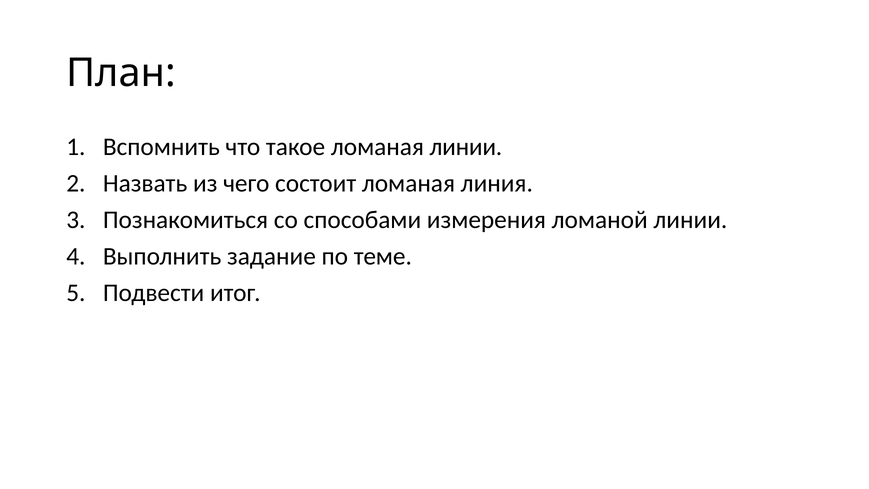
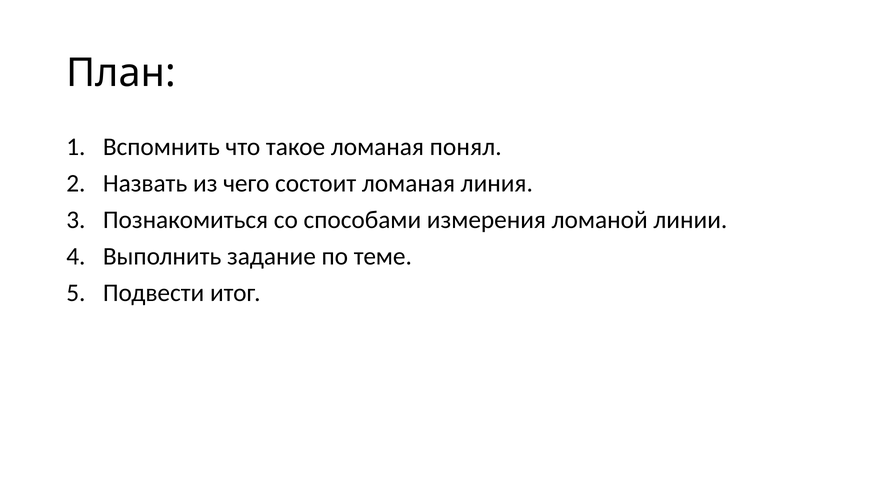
ломаная линии: линии -> понял (466, 147)
